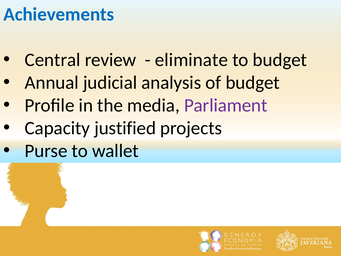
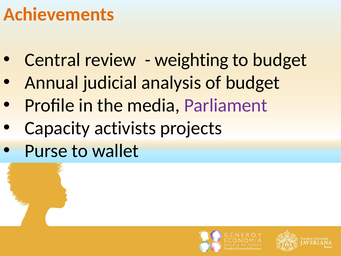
Achievements colour: blue -> orange (59, 14)
eliminate: eliminate -> weighting (192, 60)
justified: justified -> activists (125, 128)
